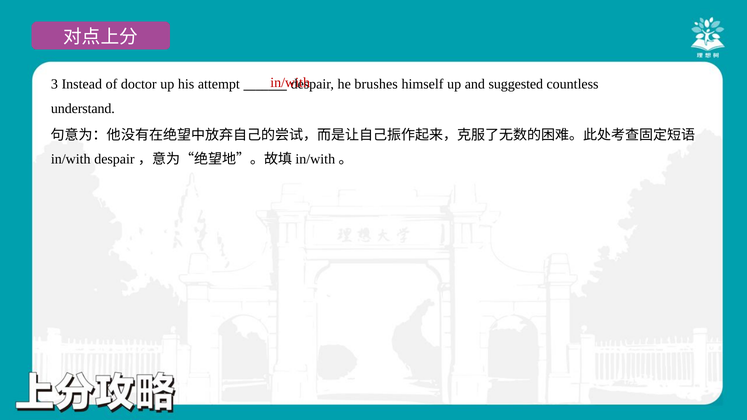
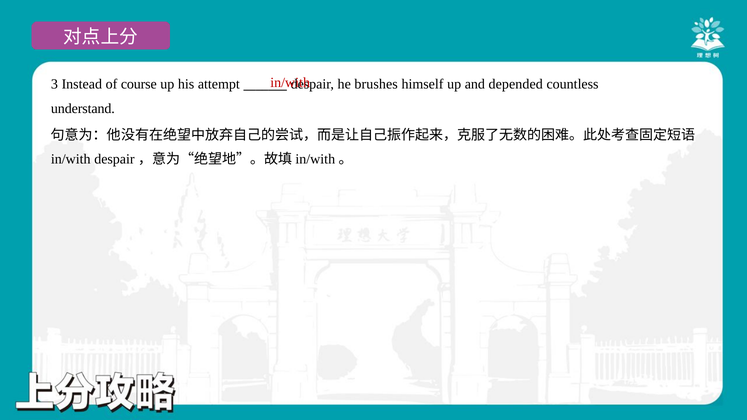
doctor: doctor -> course (139, 84)
suggested: suggested -> depended (516, 84)
